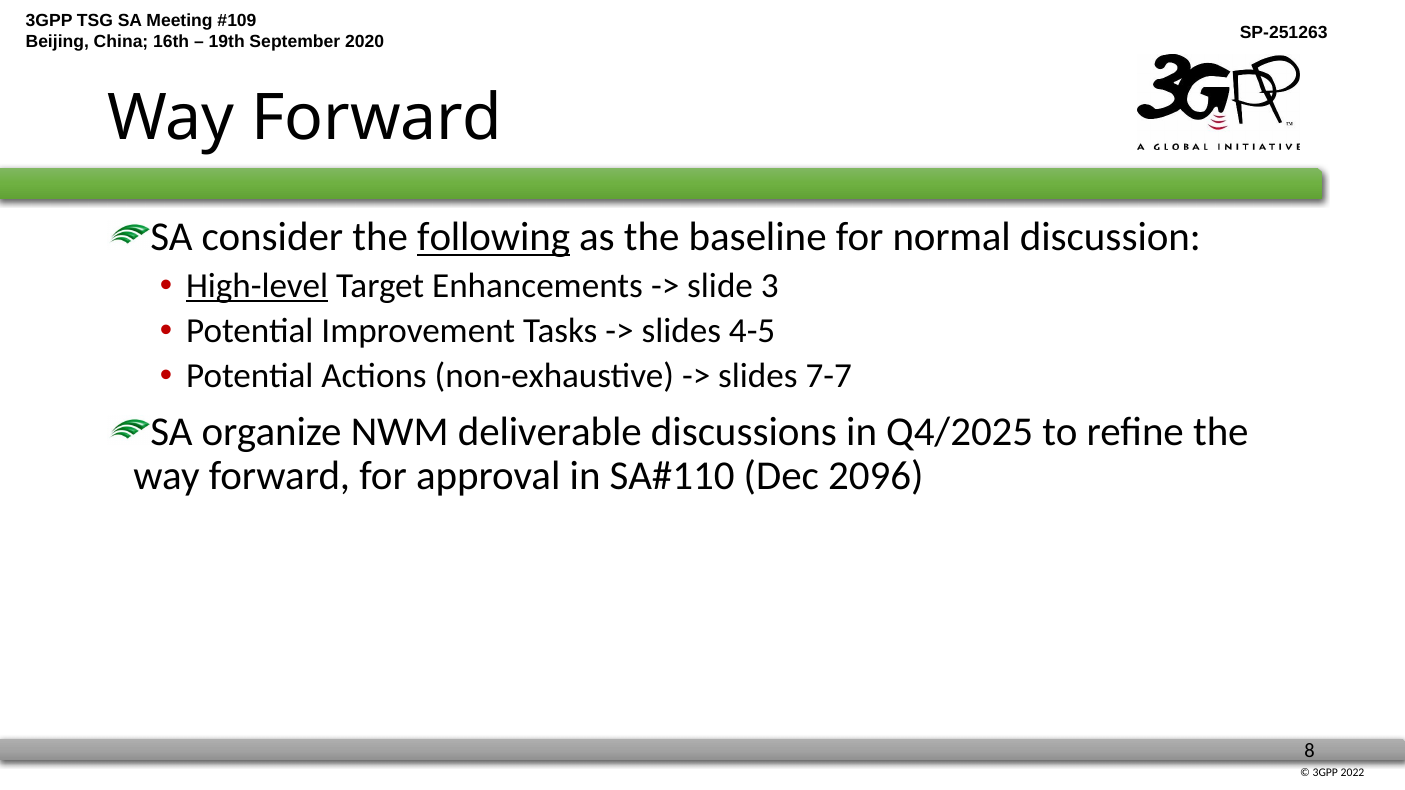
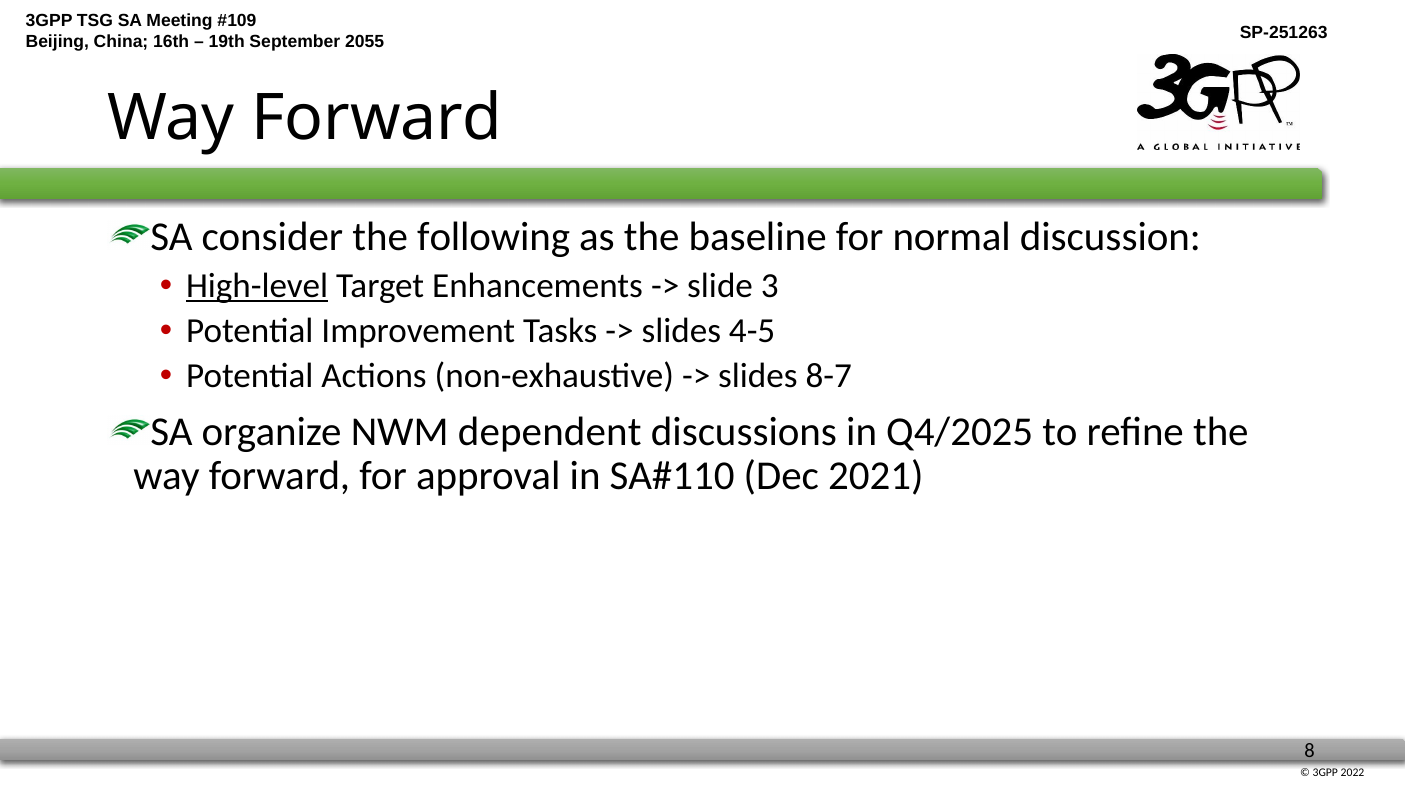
2020: 2020 -> 2055 (365, 42)
following underline: present -> none (494, 238)
7-7: 7-7 -> 8-7 (829, 376)
deliverable: deliverable -> dependent (550, 432)
2096: 2096 -> 2021 (876, 476)
